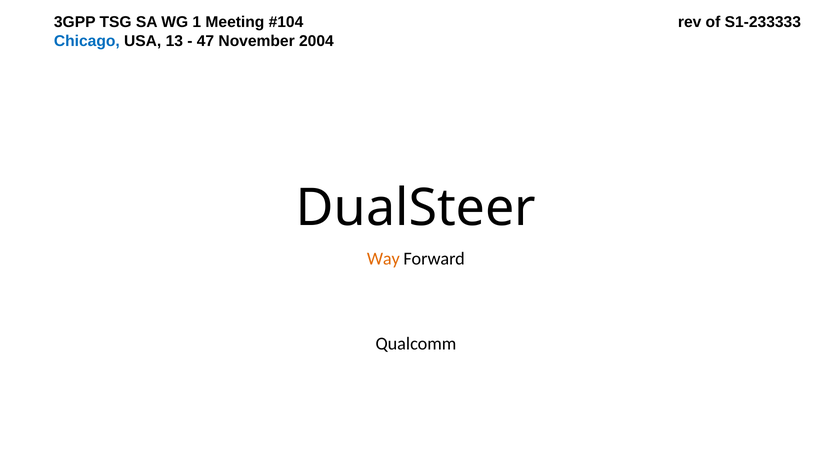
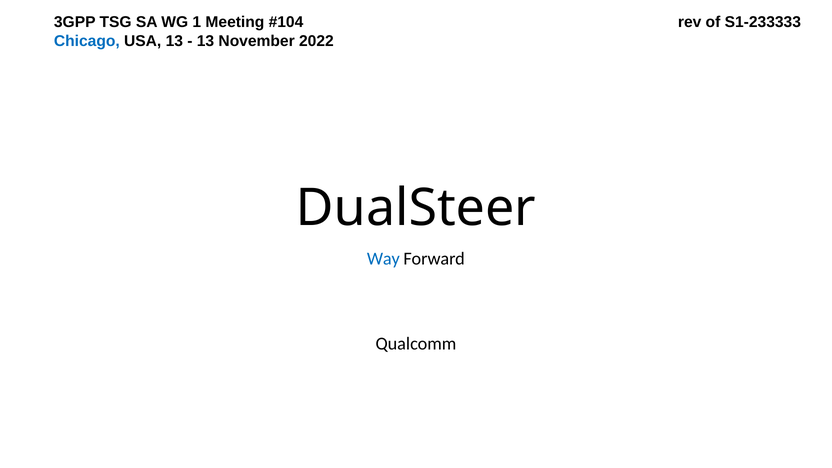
47: 47 -> 13 (205, 41)
2004: 2004 -> 2022 (316, 41)
Way colour: orange -> blue (383, 259)
